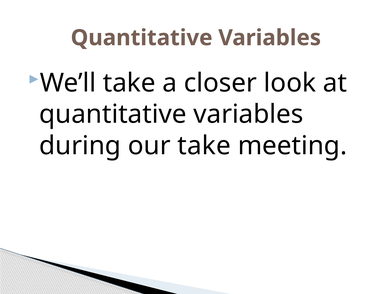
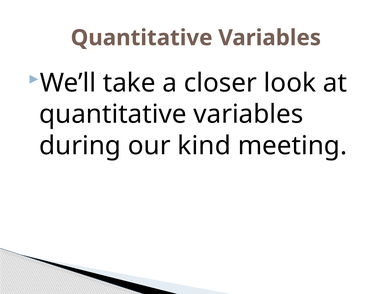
our take: take -> kind (204, 146)
